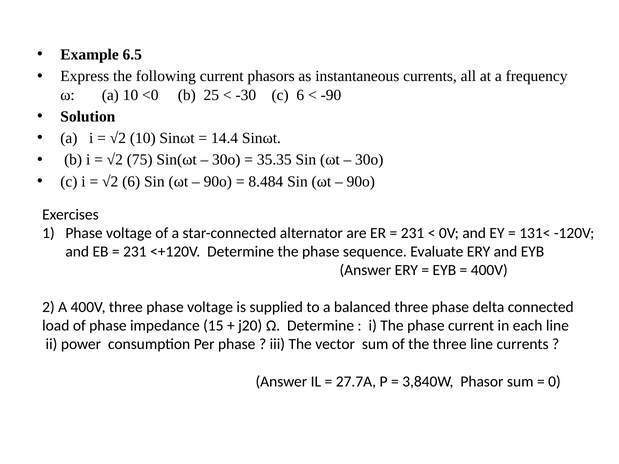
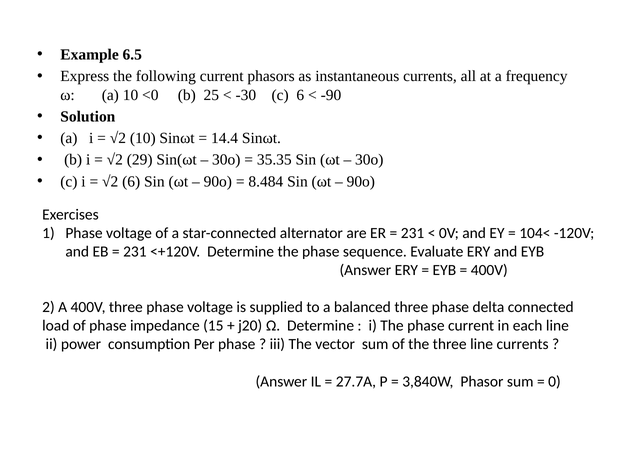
75: 75 -> 29 (140, 160)
131<: 131< -> 104< (535, 233)
